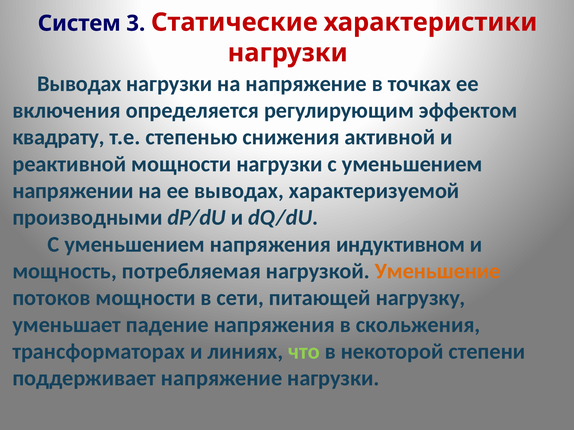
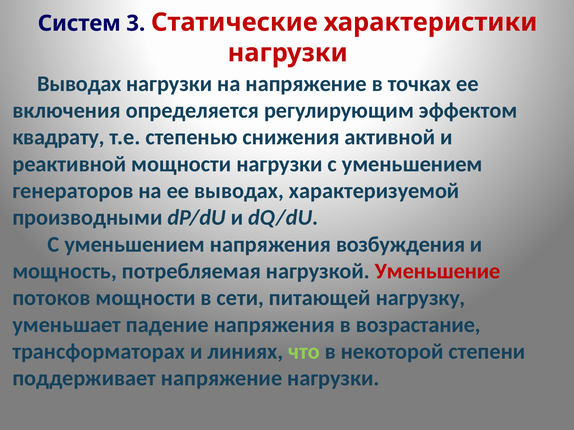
напряжении: напряжении -> генераторов (73, 191)
индуктивном: индуктивном -> возбуждения (401, 245)
Уменьшение colour: orange -> red (438, 271)
скольжения: скольжения -> возрастание (418, 325)
